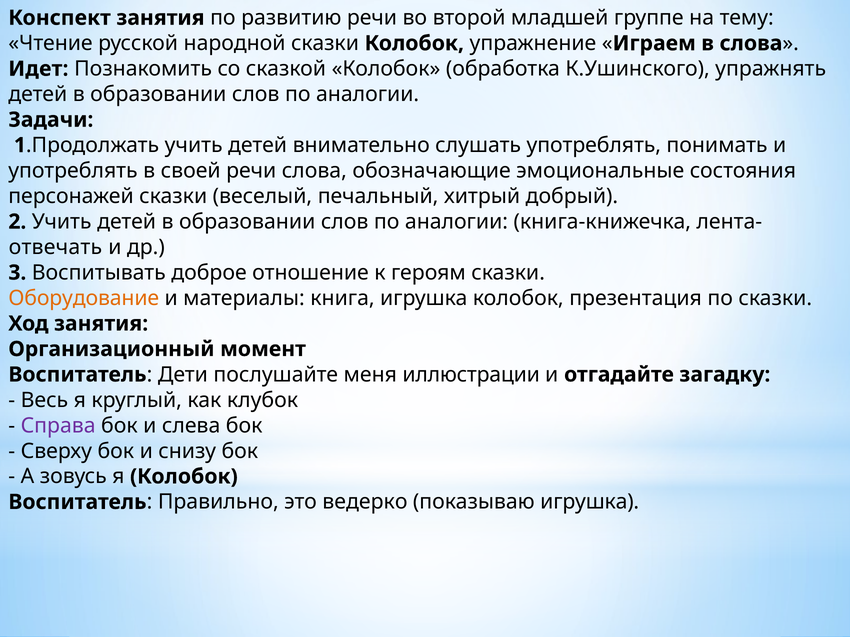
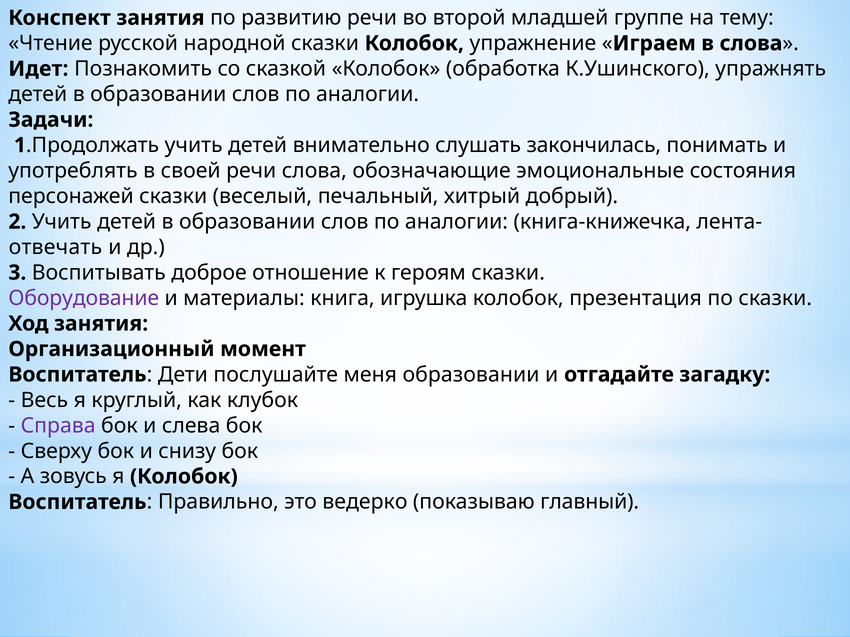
слушать употреблять: употреблять -> закончилась (594, 145)
Оборудование colour: orange -> purple (84, 298)
меня иллюстрации: иллюстрации -> образовании (471, 375)
показываю игрушка: игрушка -> главный (590, 502)
